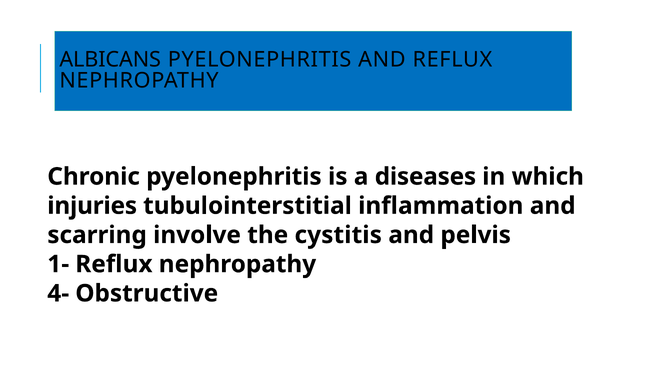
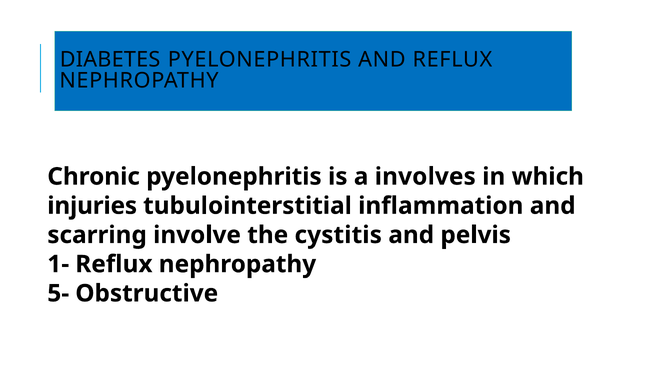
ALBICANS: ALBICANS -> DIABETES (110, 60)
diseases: diseases -> involves (425, 177)
4-: 4- -> 5- (58, 293)
